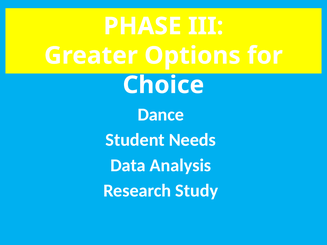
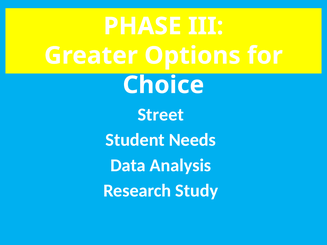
Dance: Dance -> Street (161, 115)
